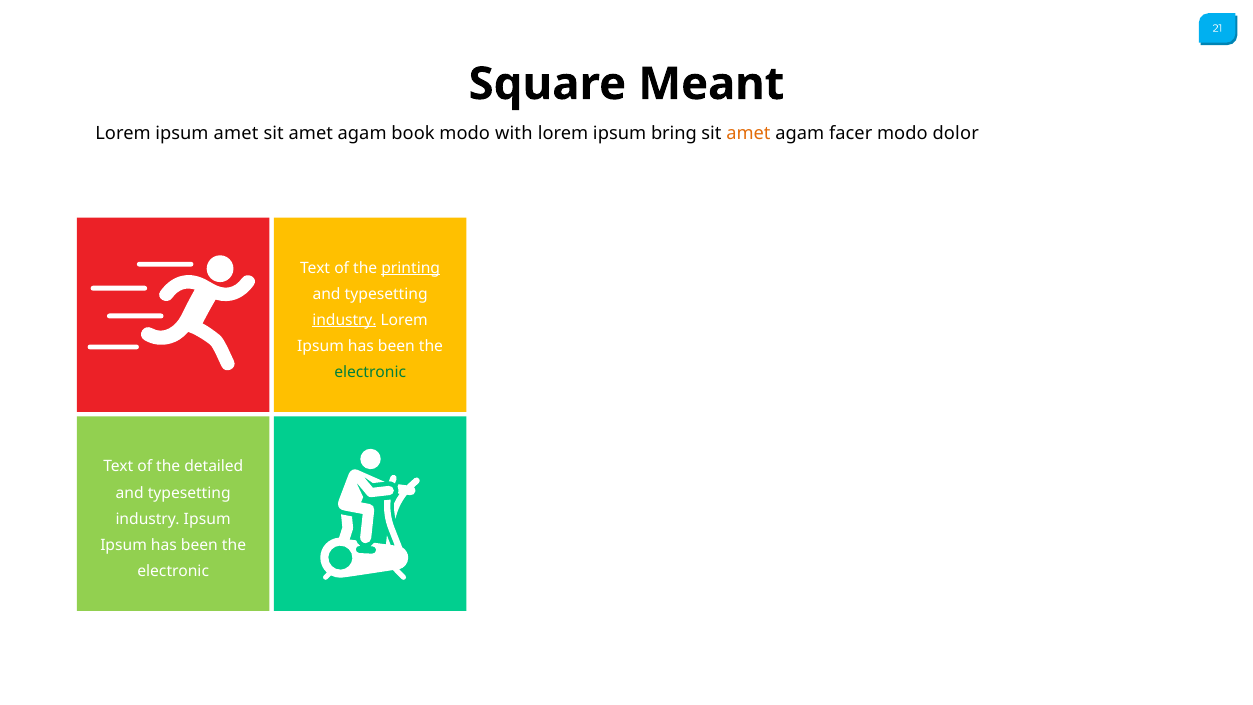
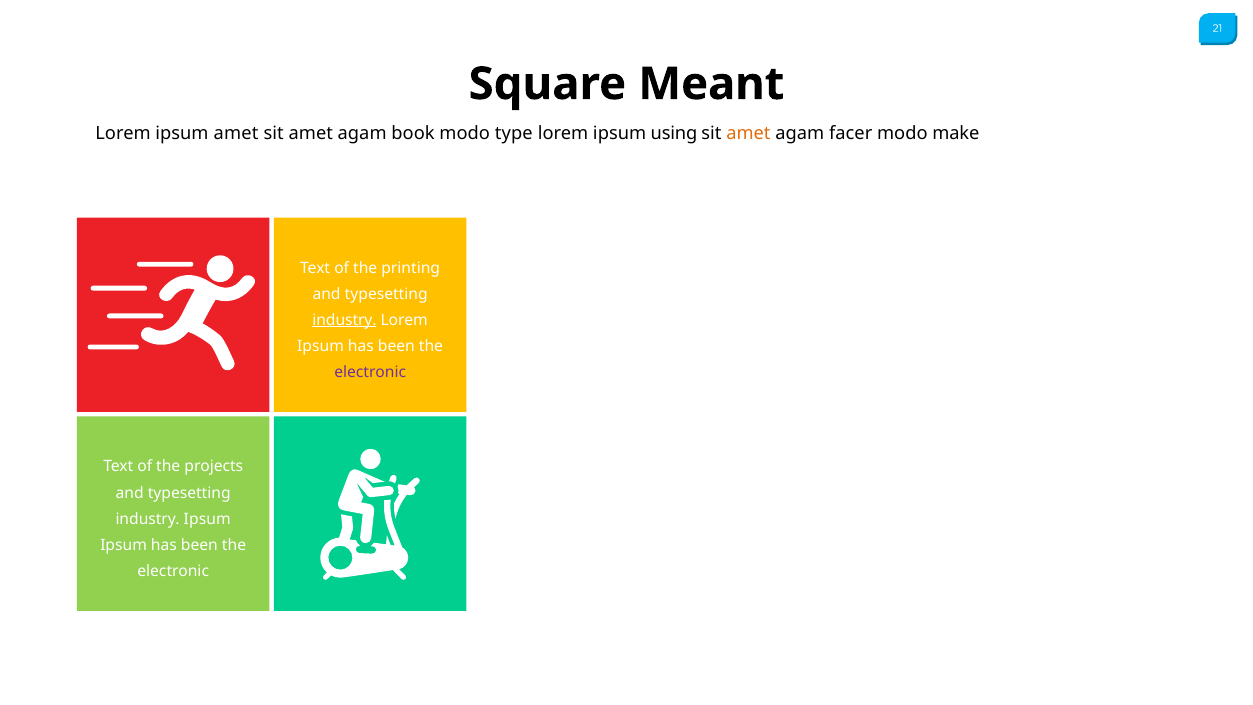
with: with -> type (514, 134)
bring: bring -> using (674, 134)
dolor: dolor -> make (956, 134)
printing underline: present -> none (411, 268)
electronic colour: green -> purple (370, 372)
detailed: detailed -> projects (214, 467)
